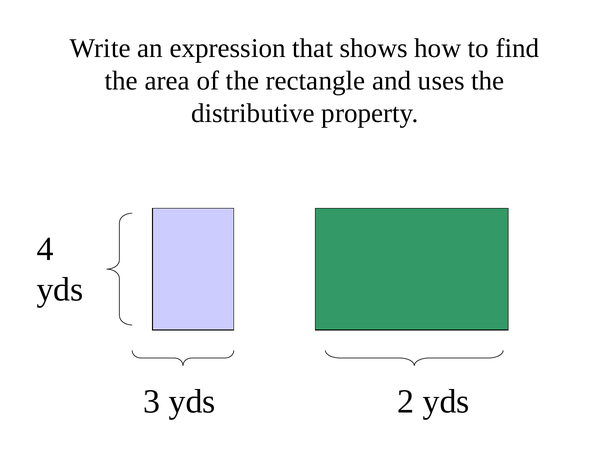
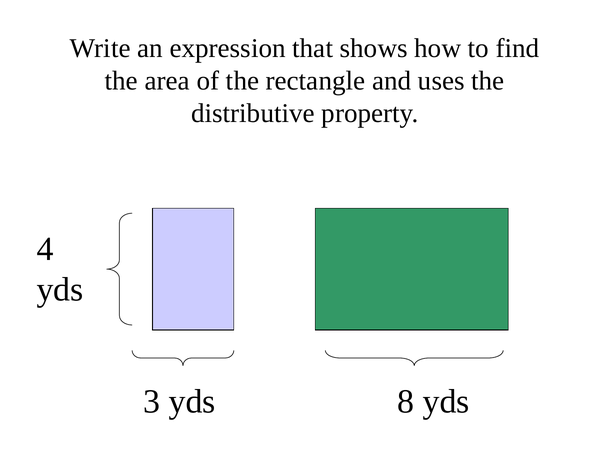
2: 2 -> 8 (406, 402)
